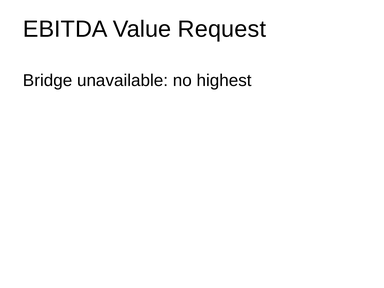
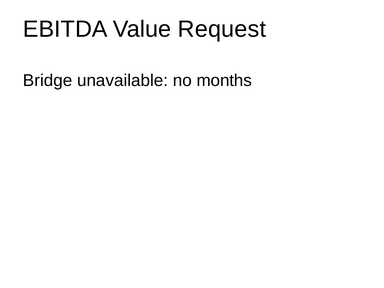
highest: highest -> months (224, 81)
